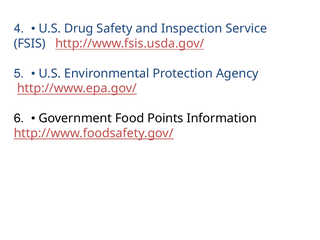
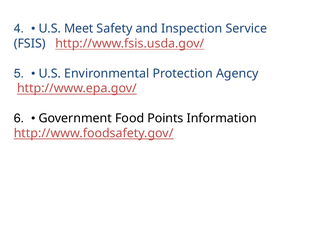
Drug: Drug -> Meet (79, 29)
